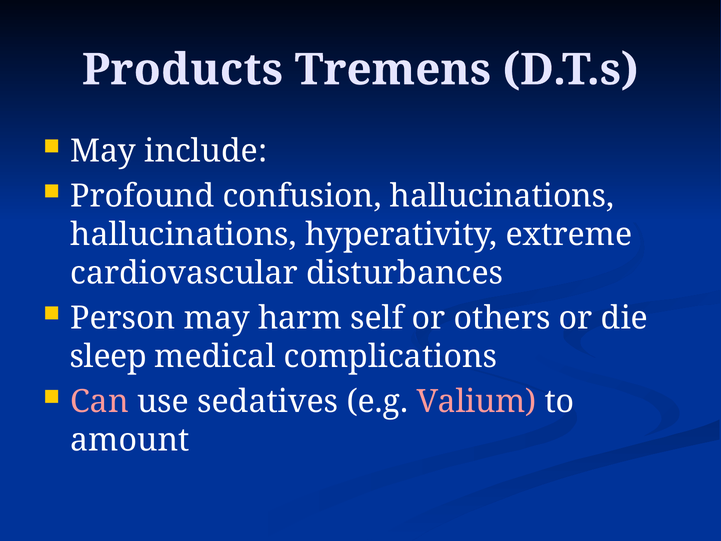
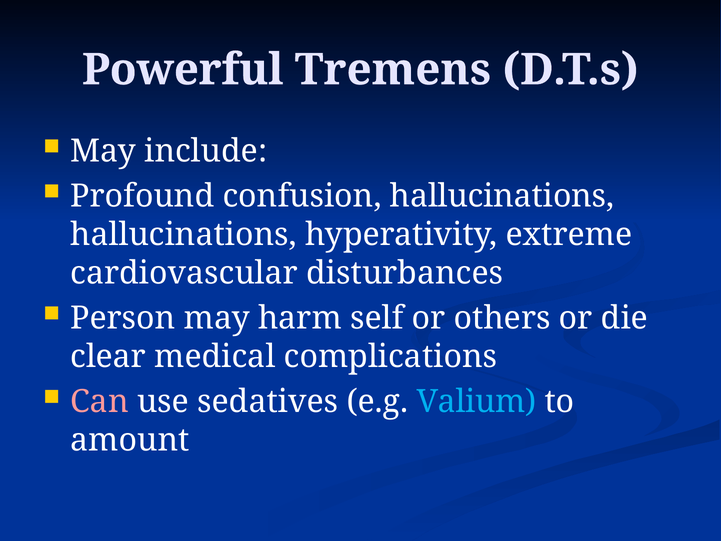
Products: Products -> Powerful (183, 70)
sleep: sleep -> clear (108, 356)
Valium colour: pink -> light blue (476, 401)
